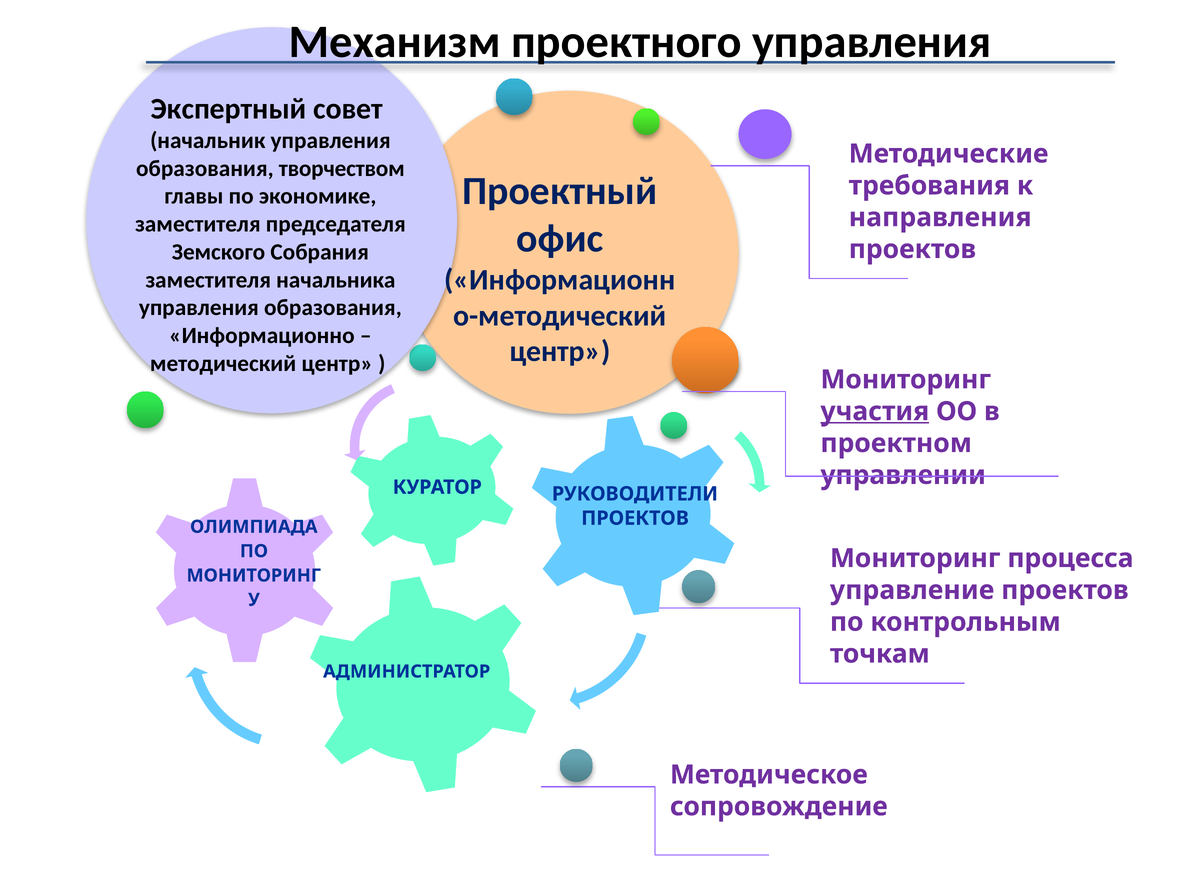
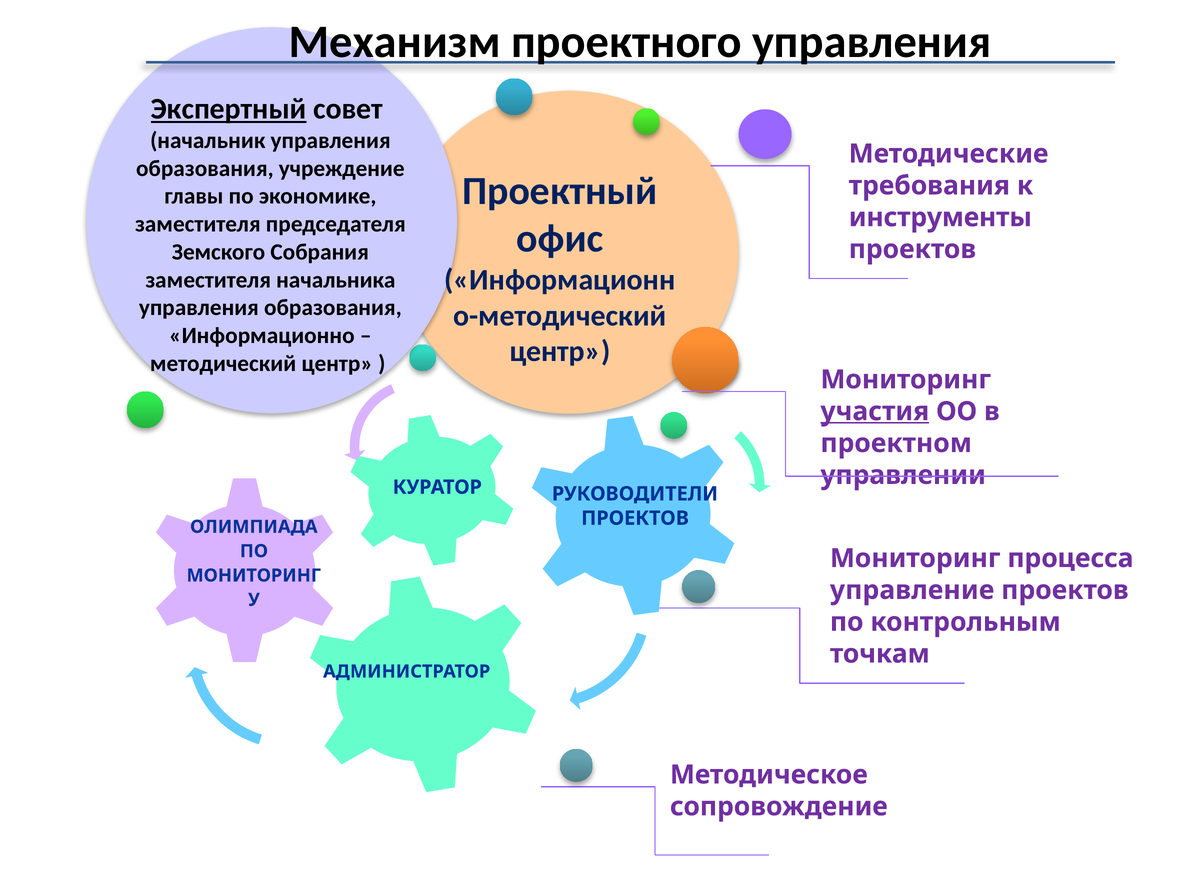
Экспертный underline: none -> present (229, 109)
творчеством: творчеством -> учреждение (342, 168)
направления: направления -> инструменты (940, 218)
